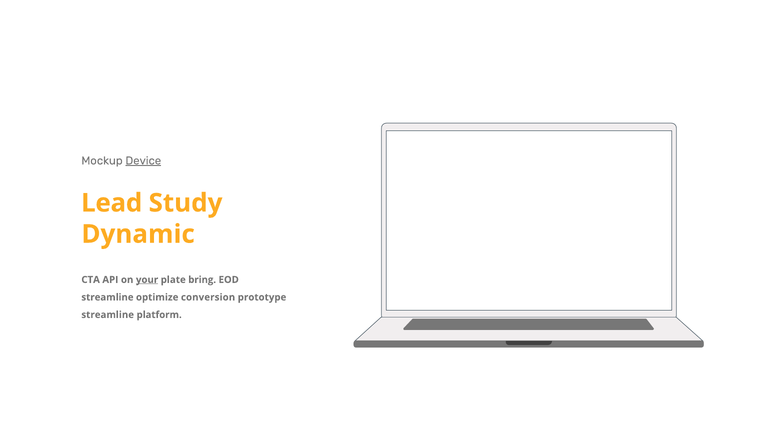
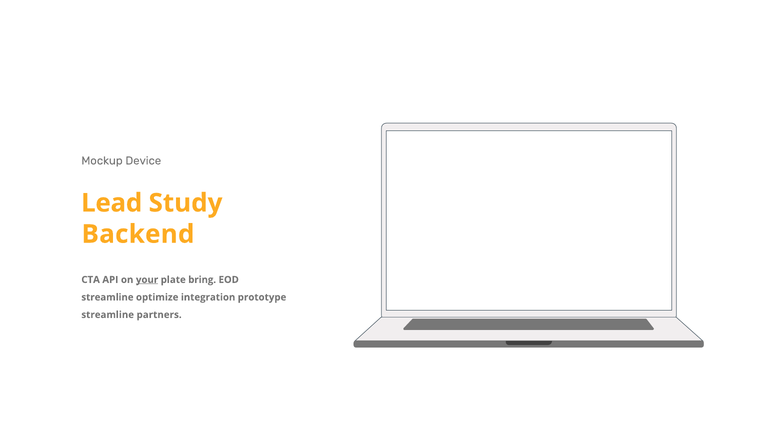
Device underline: present -> none (143, 161)
Dynamic: Dynamic -> Backend (138, 234)
conversion: conversion -> integration (208, 297)
platform: platform -> partners (159, 315)
